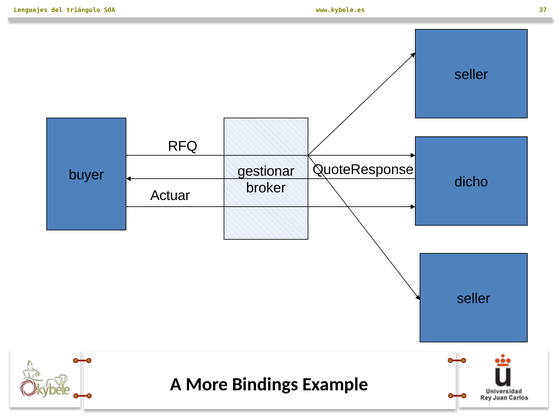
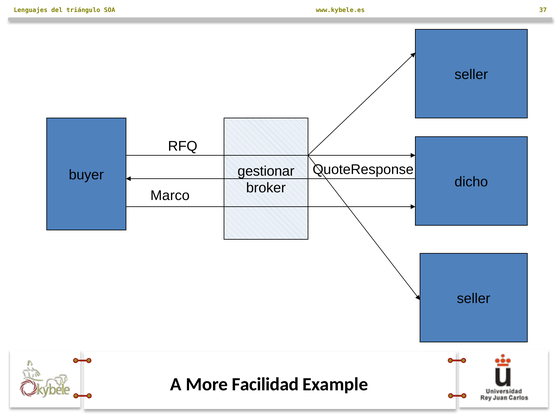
Actuar: Actuar -> Marco (170, 195)
Bindings: Bindings -> Facilidad (265, 384)
